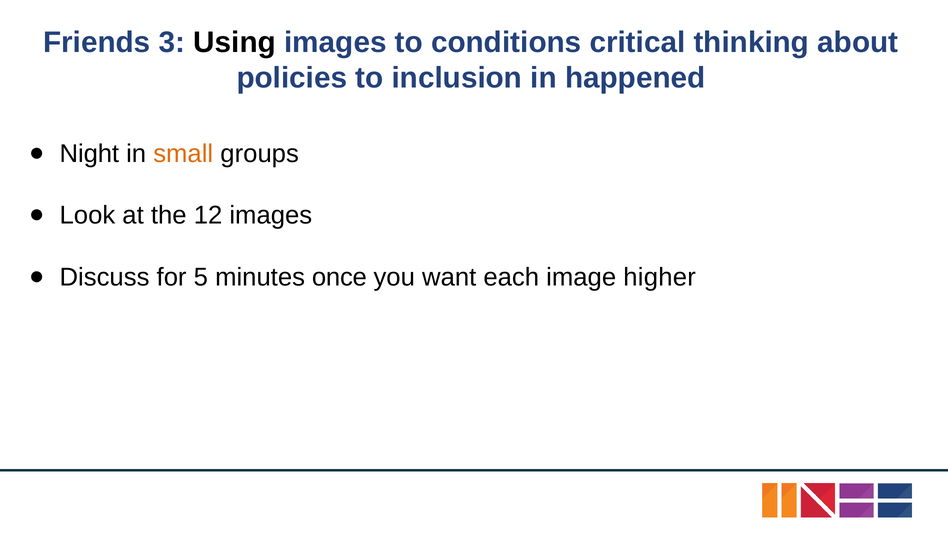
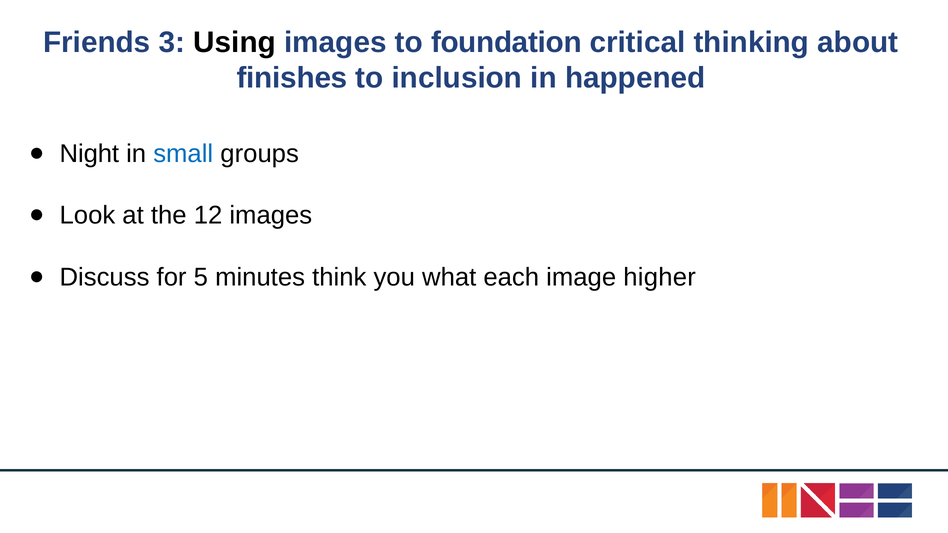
conditions: conditions -> foundation (506, 43)
policies: policies -> finishes (292, 78)
small colour: orange -> blue (183, 154)
once: once -> think (339, 277)
want: want -> what (449, 277)
